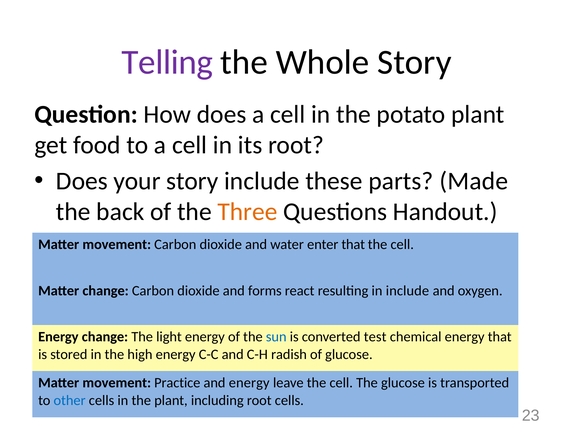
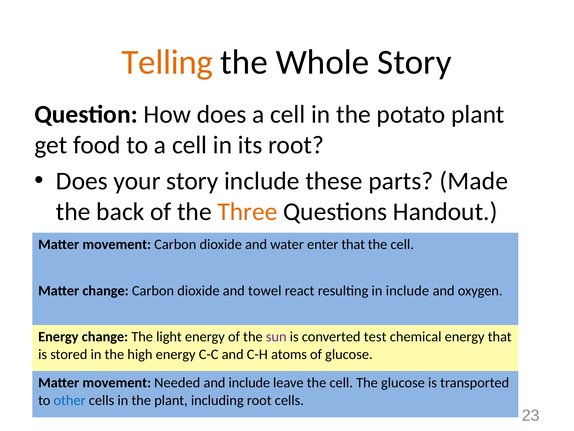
Telling colour: purple -> orange (167, 62)
forms: forms -> towel (265, 290)
sun colour: blue -> purple (276, 336)
radish: radish -> atoms (289, 354)
Practice: Practice -> Needed (177, 382)
and energy: energy -> include (249, 382)
